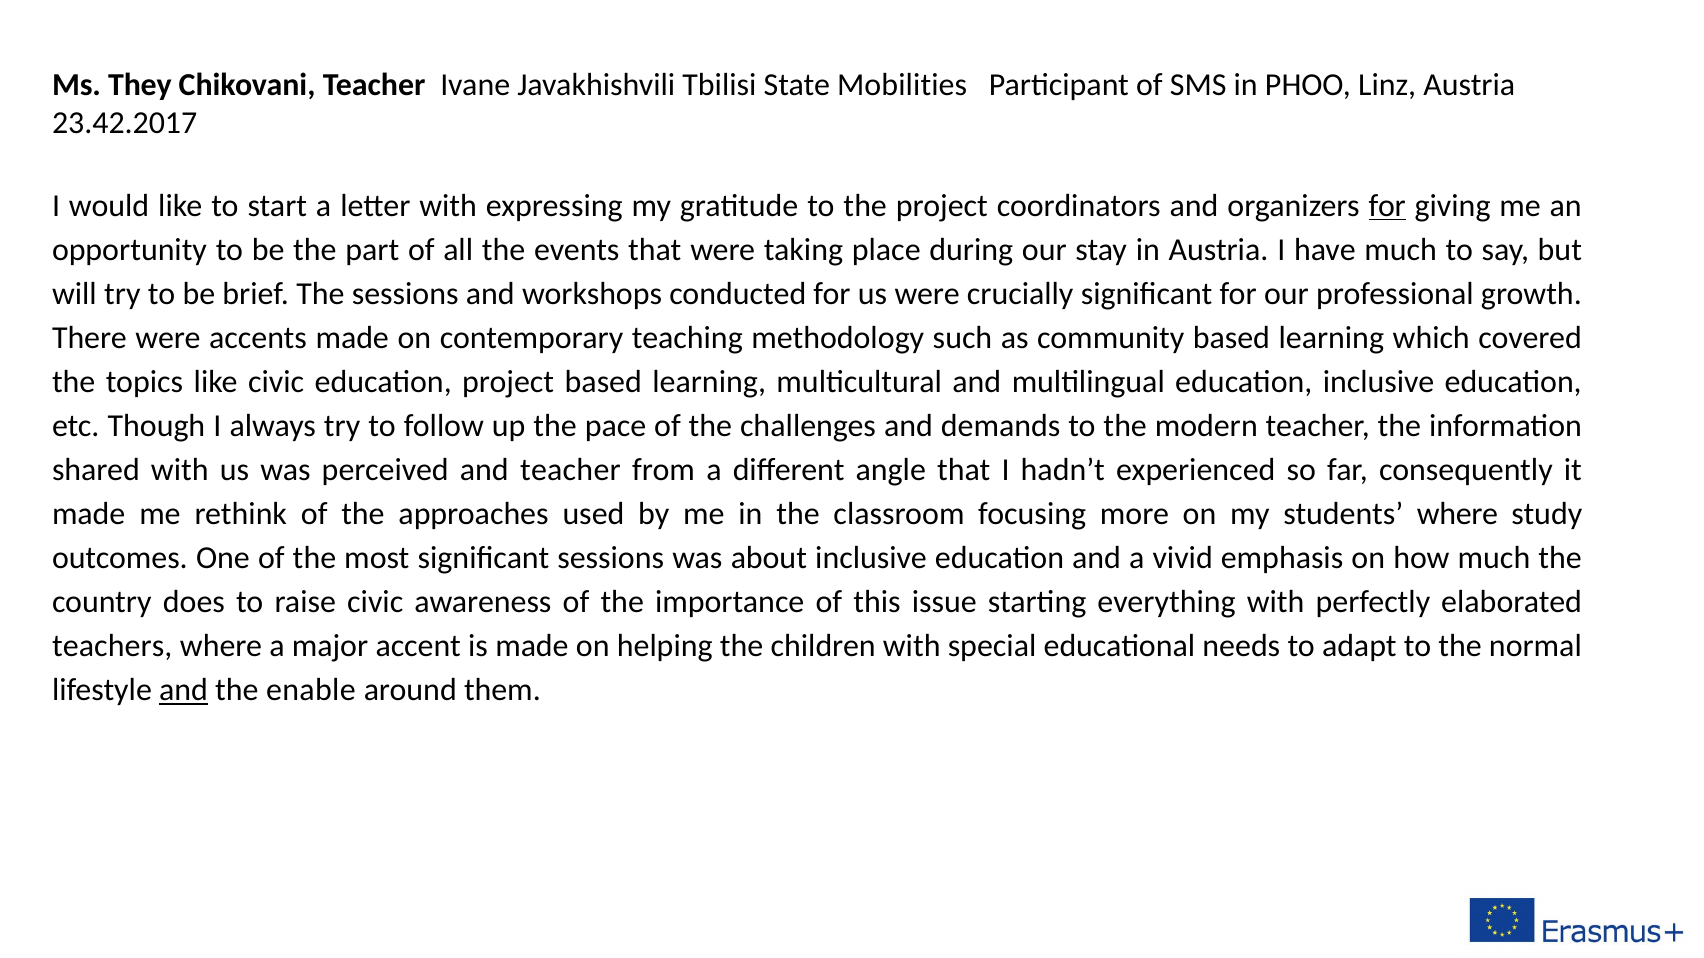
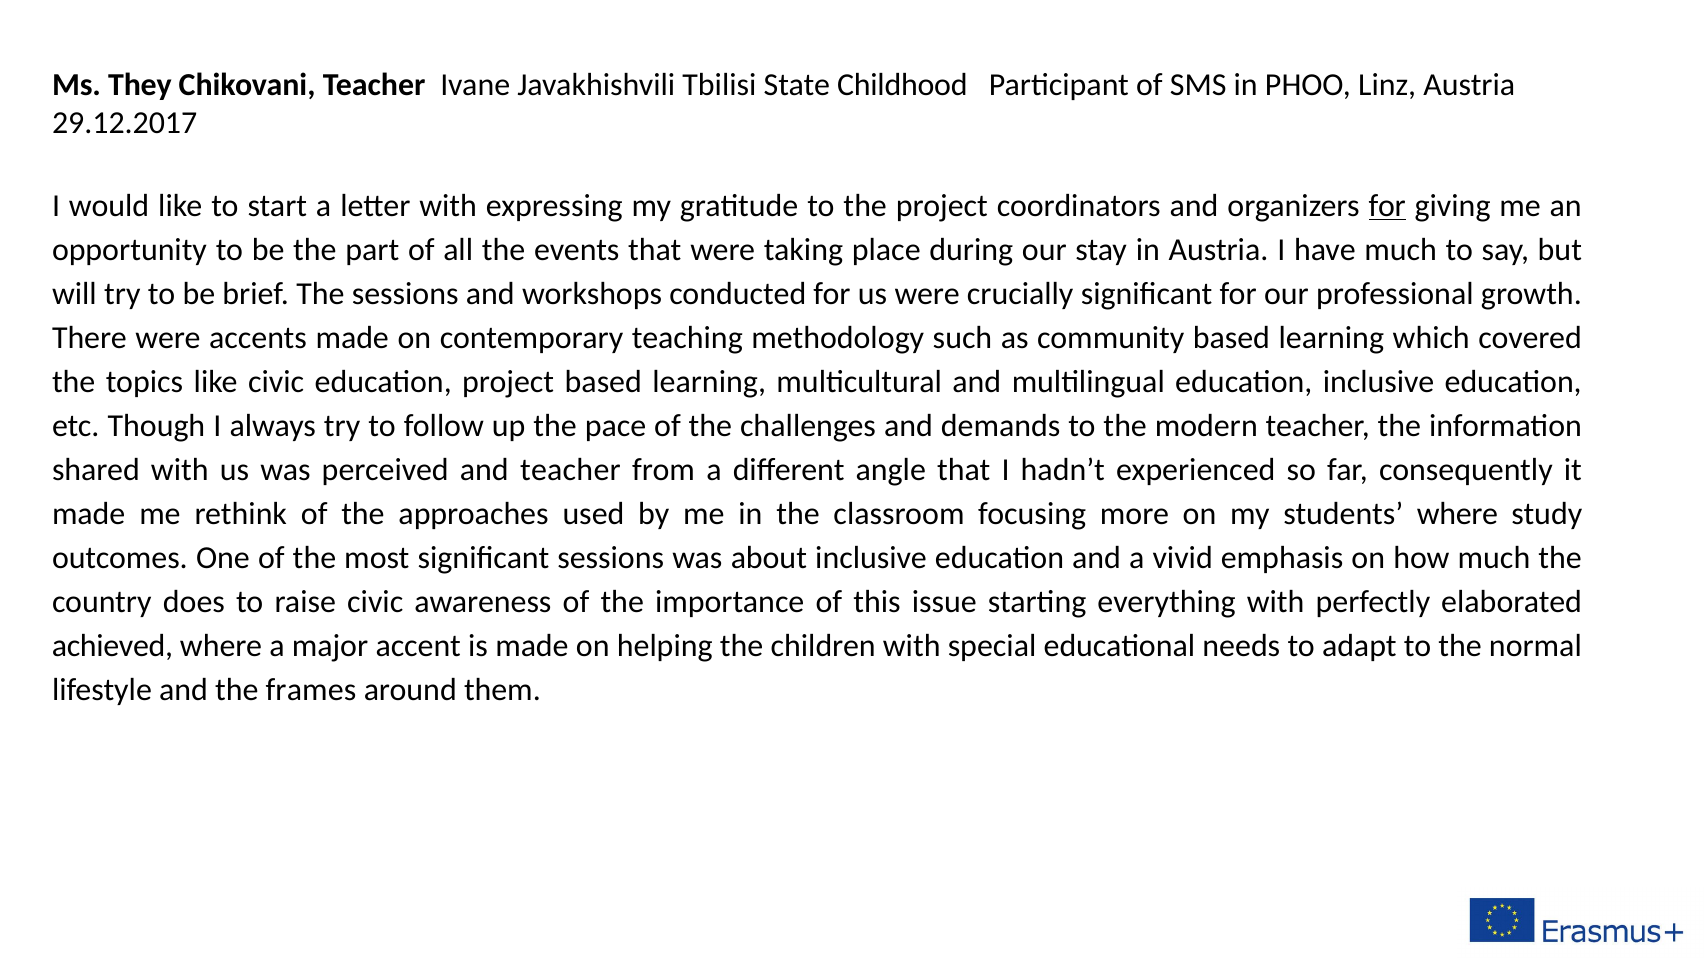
Mobilities: Mobilities -> Childhood (902, 85)
23.42.2017: 23.42.2017 -> 29.12.2017 (125, 123)
teachers: teachers -> achieved (112, 647)
and underline: present -> none (184, 691)
enable: enable -> frames (311, 691)
